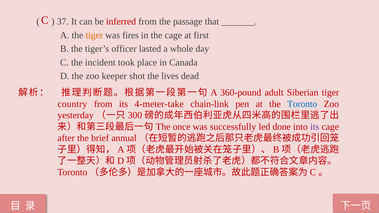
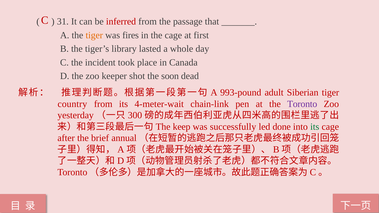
37: 37 -> 31 (63, 22)
officer: officer -> library (124, 49)
lives: lives -> soon (170, 76)
360-pound: 360-pound -> 993-pound (241, 93)
4-meter-take: 4-meter-take -> 4-meter-wait (159, 104)
Toronto colour: blue -> purple (302, 104)
once: once -> keep (182, 127)
its colour: purple -> green (315, 127)
